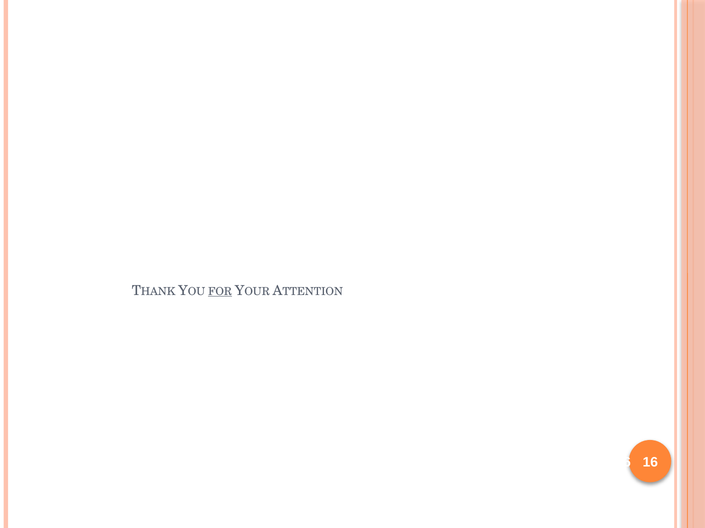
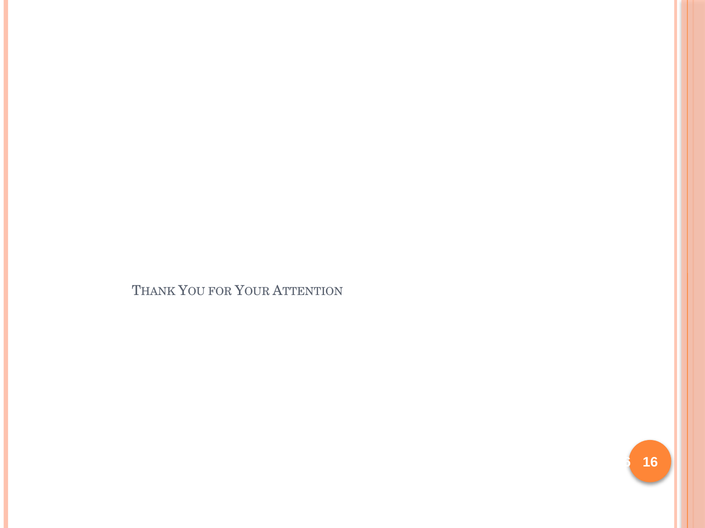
FOR underline: present -> none (220, 292)
